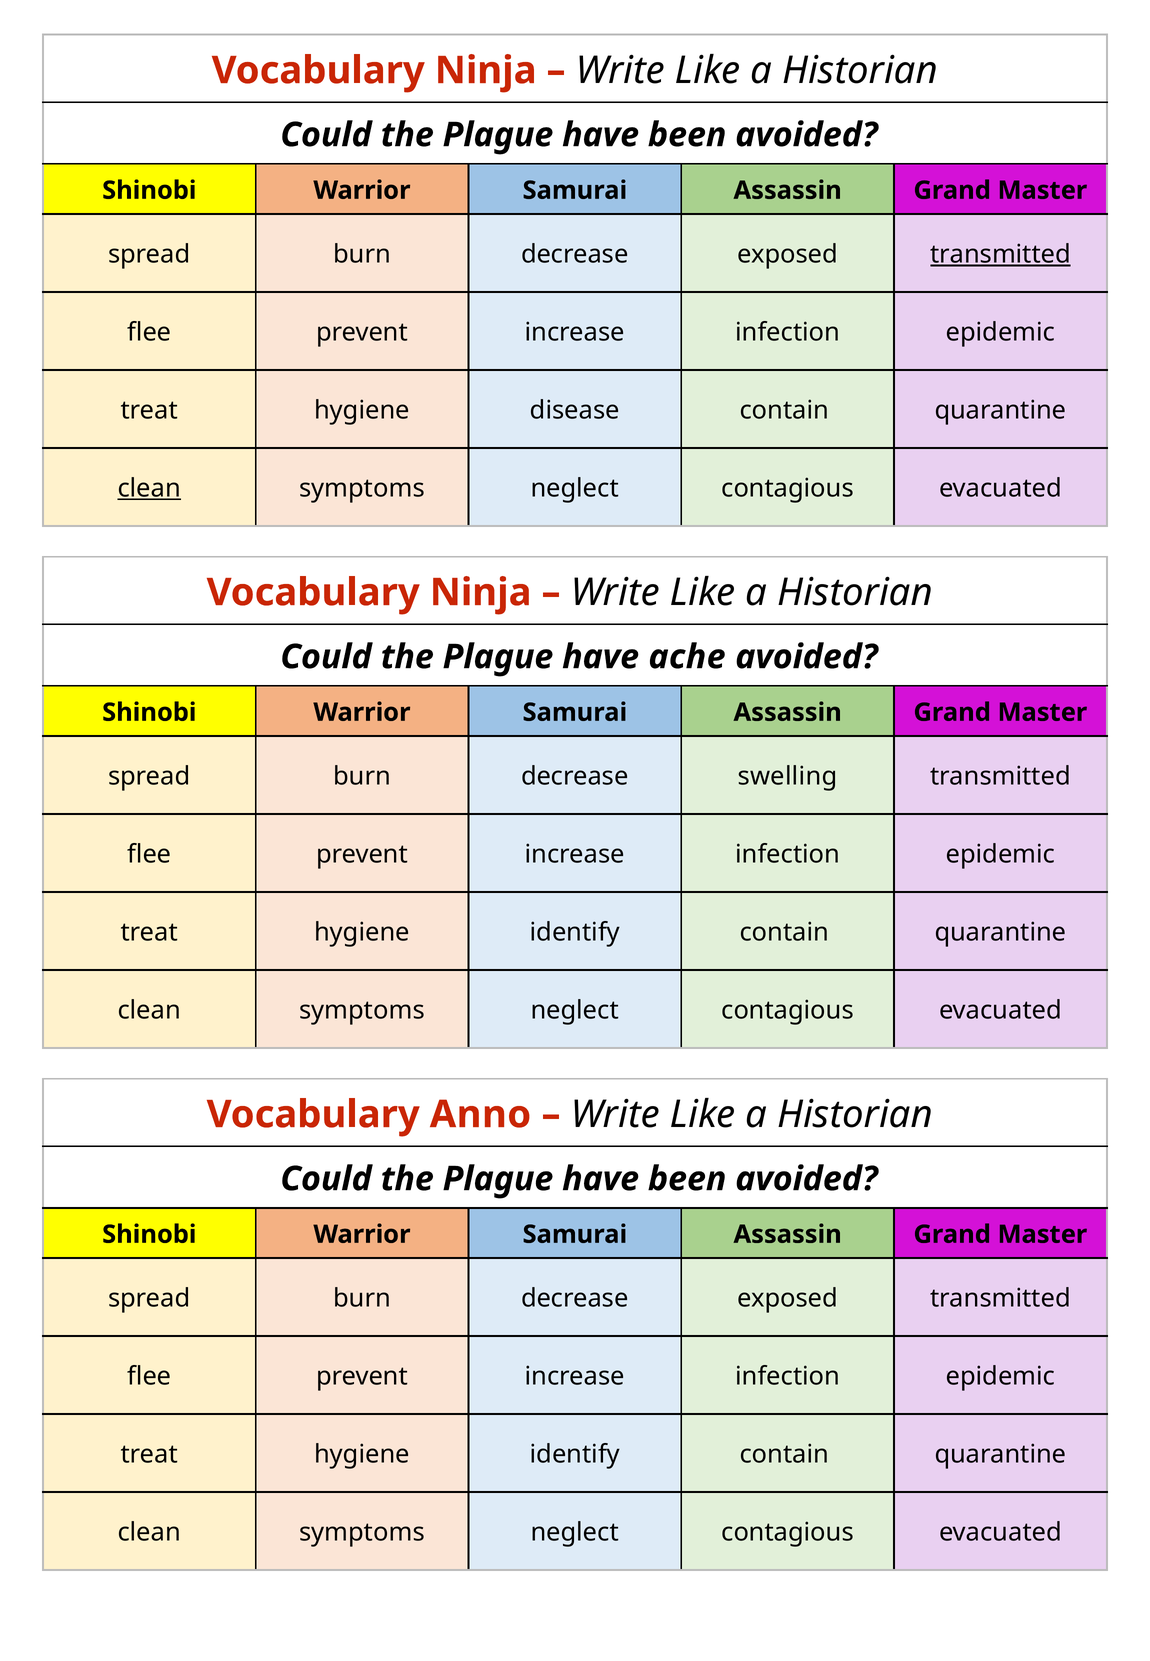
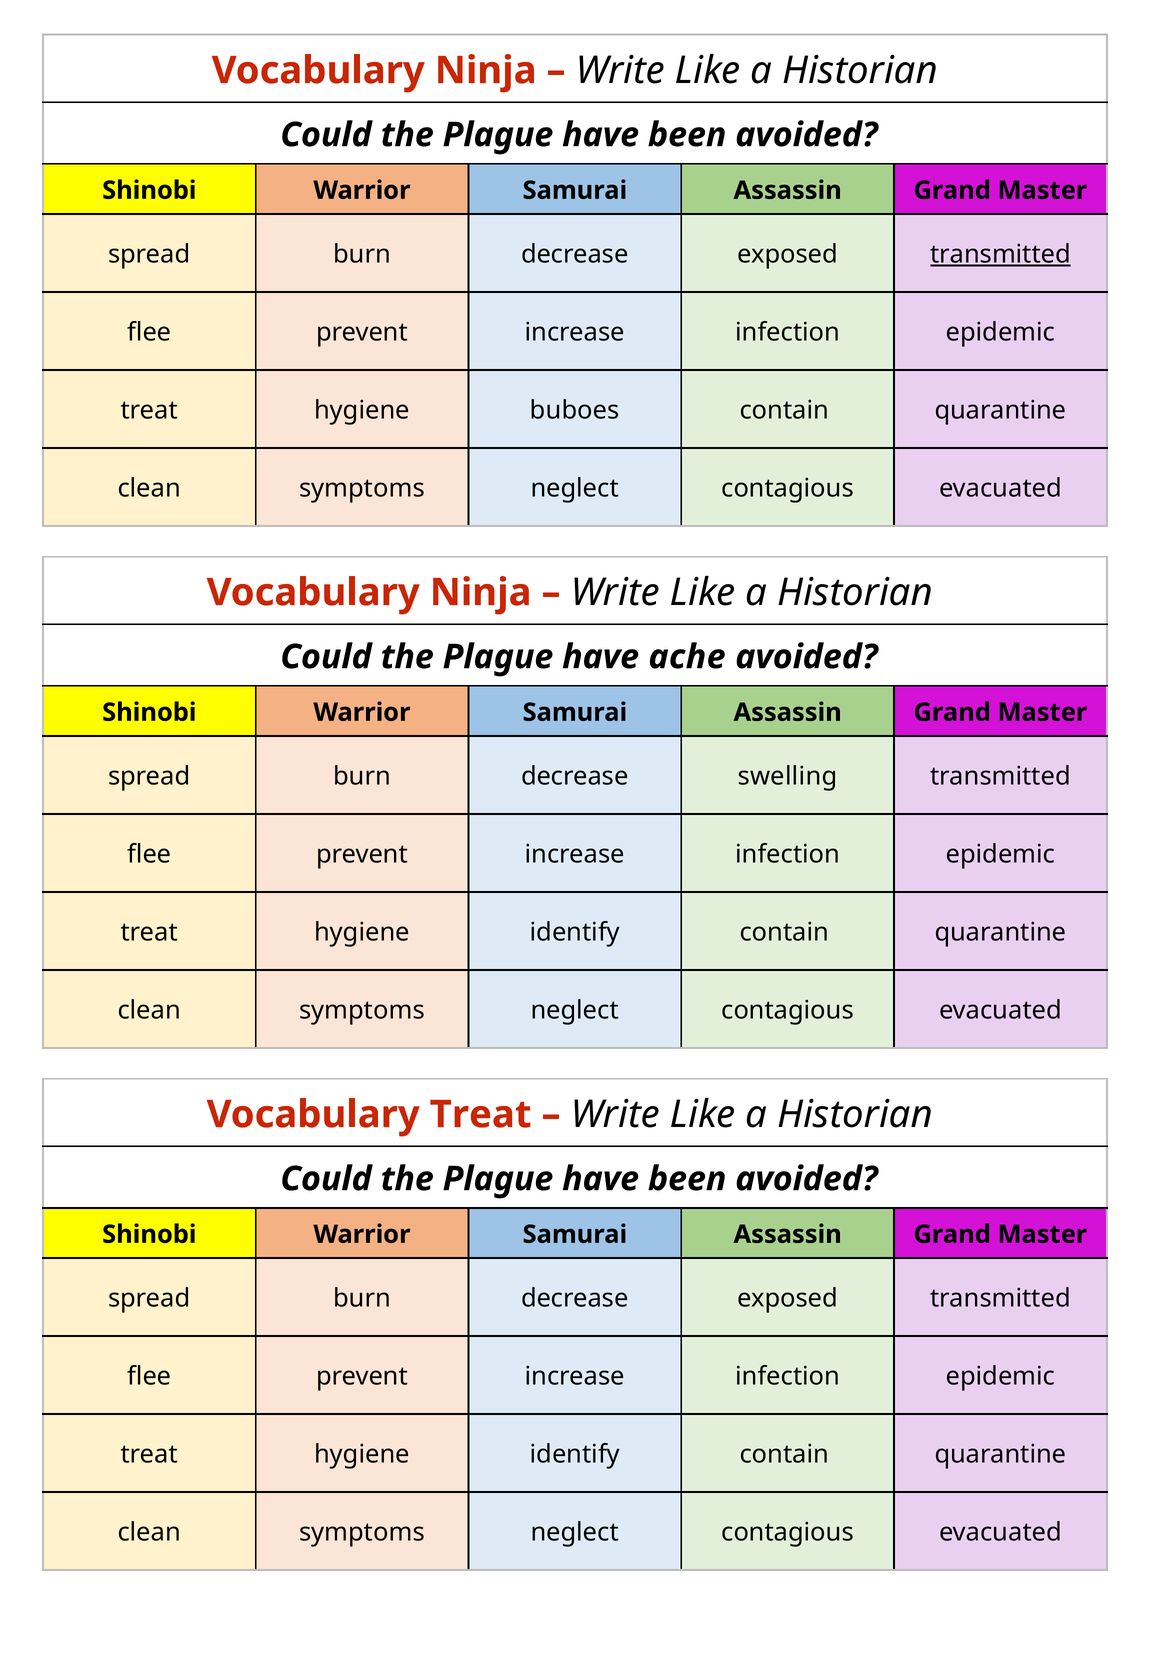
disease: disease -> buboes (575, 411)
clean underline: present -> none (149, 489)
Vocabulary Anno: Anno -> Treat (481, 1115)
